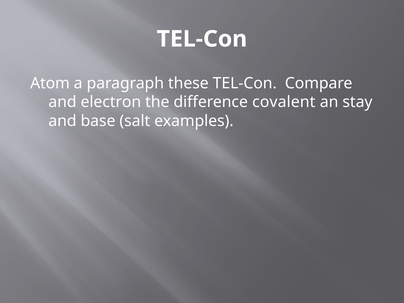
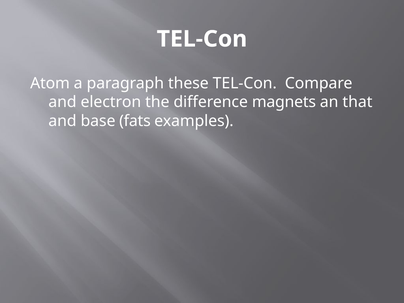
covalent: covalent -> magnets (284, 102)
stay: stay -> that (357, 102)
salt: salt -> fats (135, 121)
